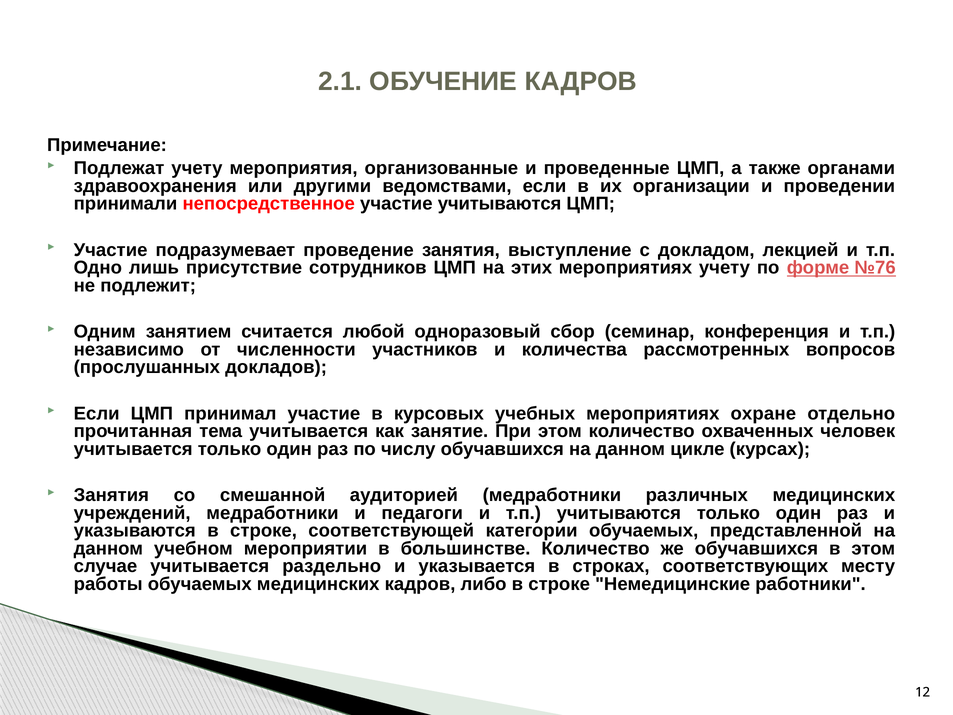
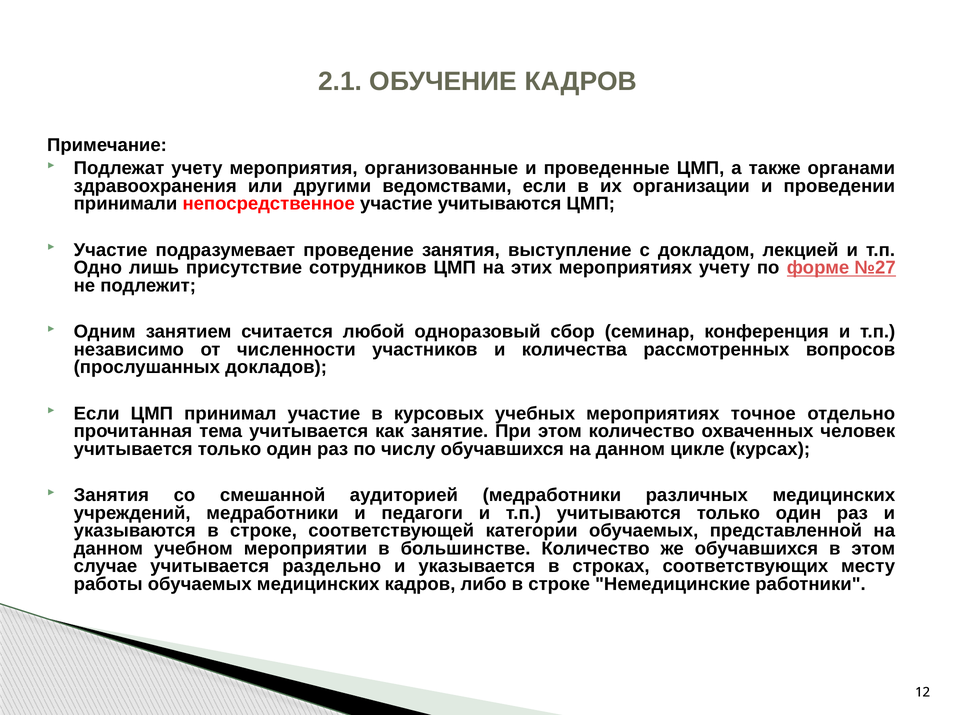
№76: №76 -> №27 (875, 268)
охране: охране -> точное (763, 413)
